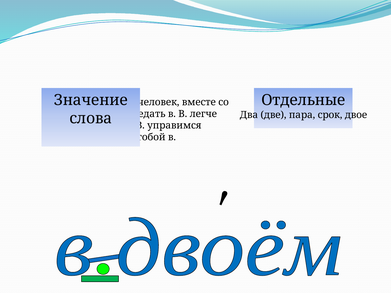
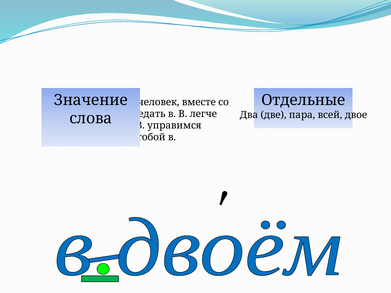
срок: срок -> всей (330, 115)
